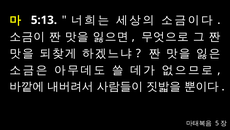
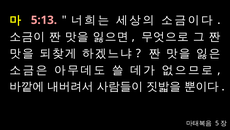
5:13 colour: white -> pink (44, 20)
